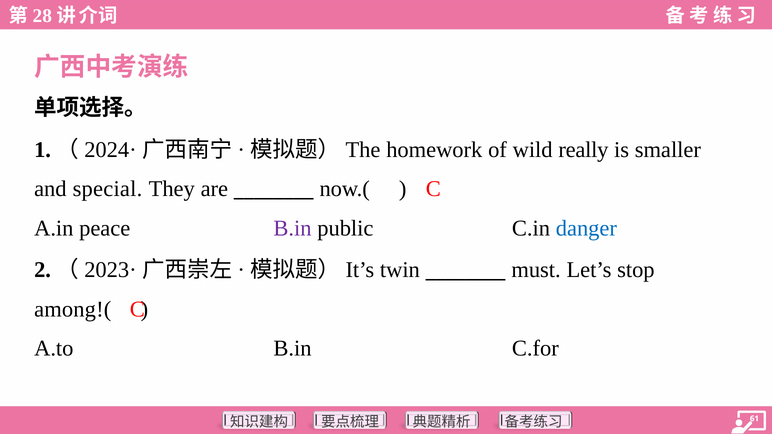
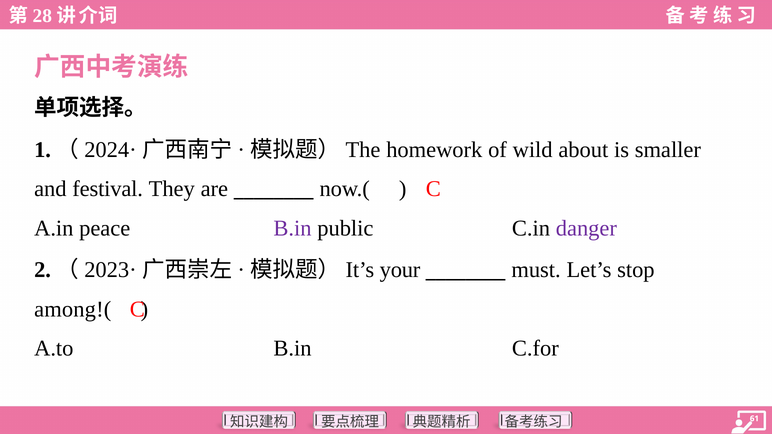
really: really -> about (583, 150)
special: special -> festival (108, 189)
danger colour: blue -> purple (586, 228)
twin: twin -> your (400, 270)
